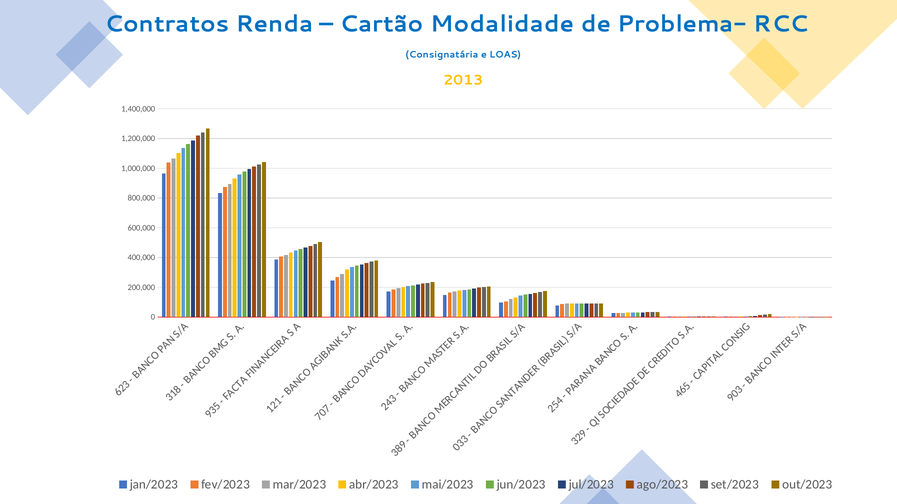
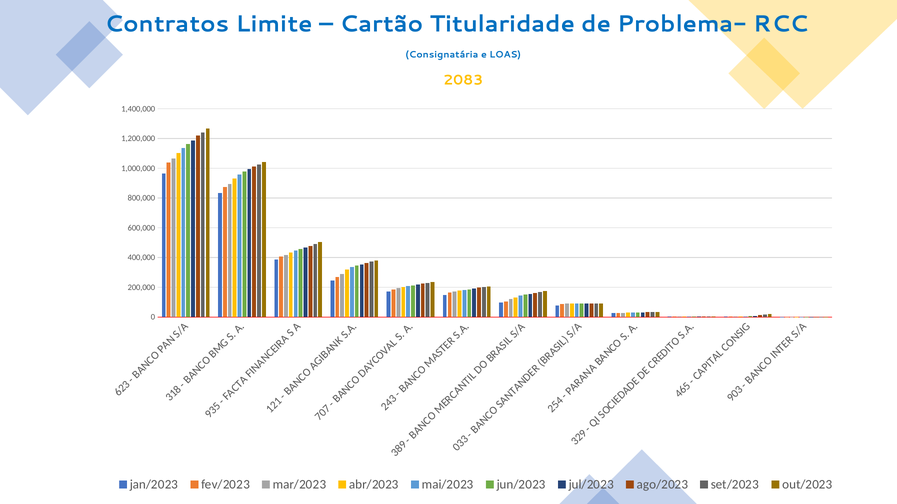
Renda: Renda -> Limite (274, 24)
Modalidade: Modalidade -> Titularidade (502, 24)
2013: 2013 -> 2083 (463, 80)
